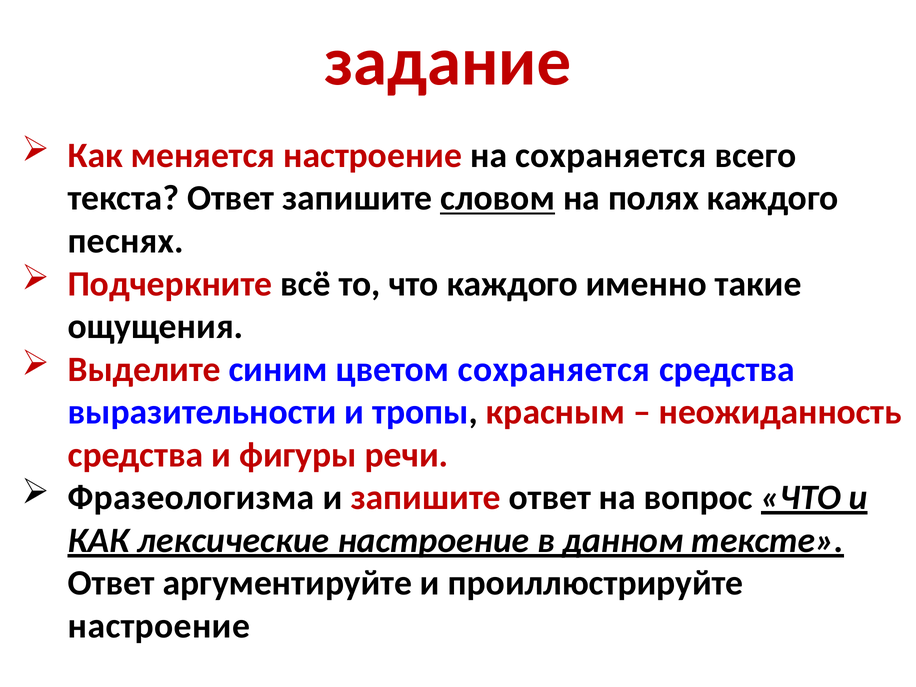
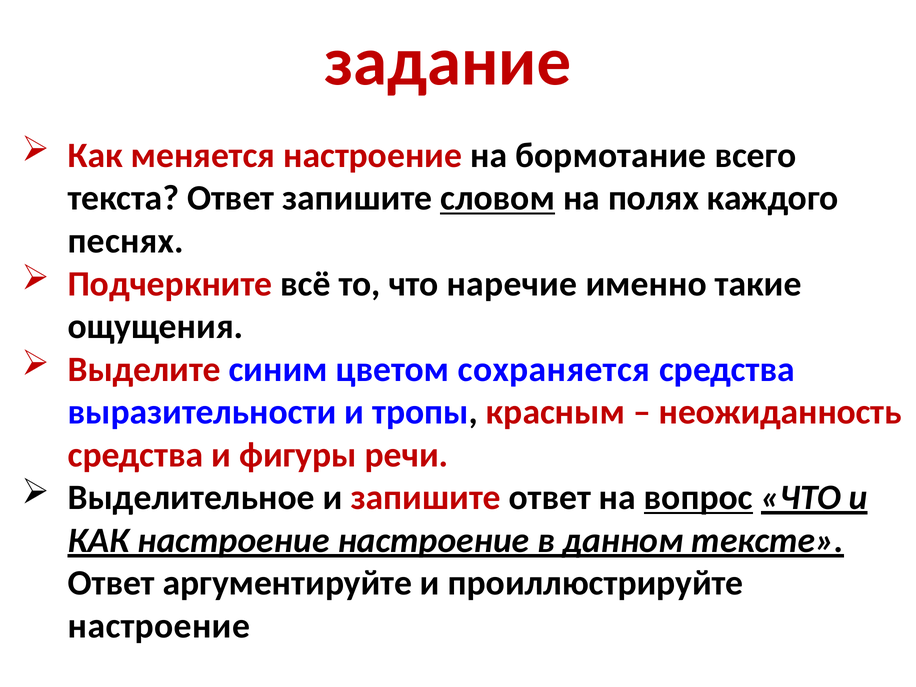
на сохраняется: сохраняется -> бормотание (611, 155)
что каждого: каждого -> наречие (512, 284)
Фразеологизма: Фразеологизма -> Выделительное (191, 498)
вопрос underline: none -> present (698, 498)
КАК лексические: лексические -> настроение (233, 540)
